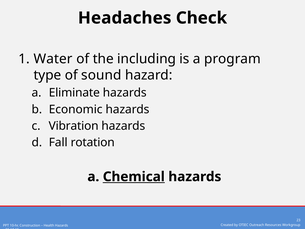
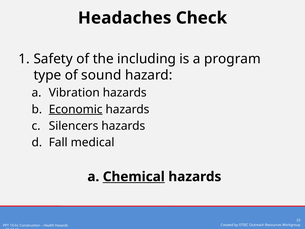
Water: Water -> Safety (53, 59)
Eliminate: Eliminate -> Vibration (74, 93)
Economic underline: none -> present (76, 109)
Vibration: Vibration -> Silencers (74, 126)
rotation: rotation -> medical (93, 142)
